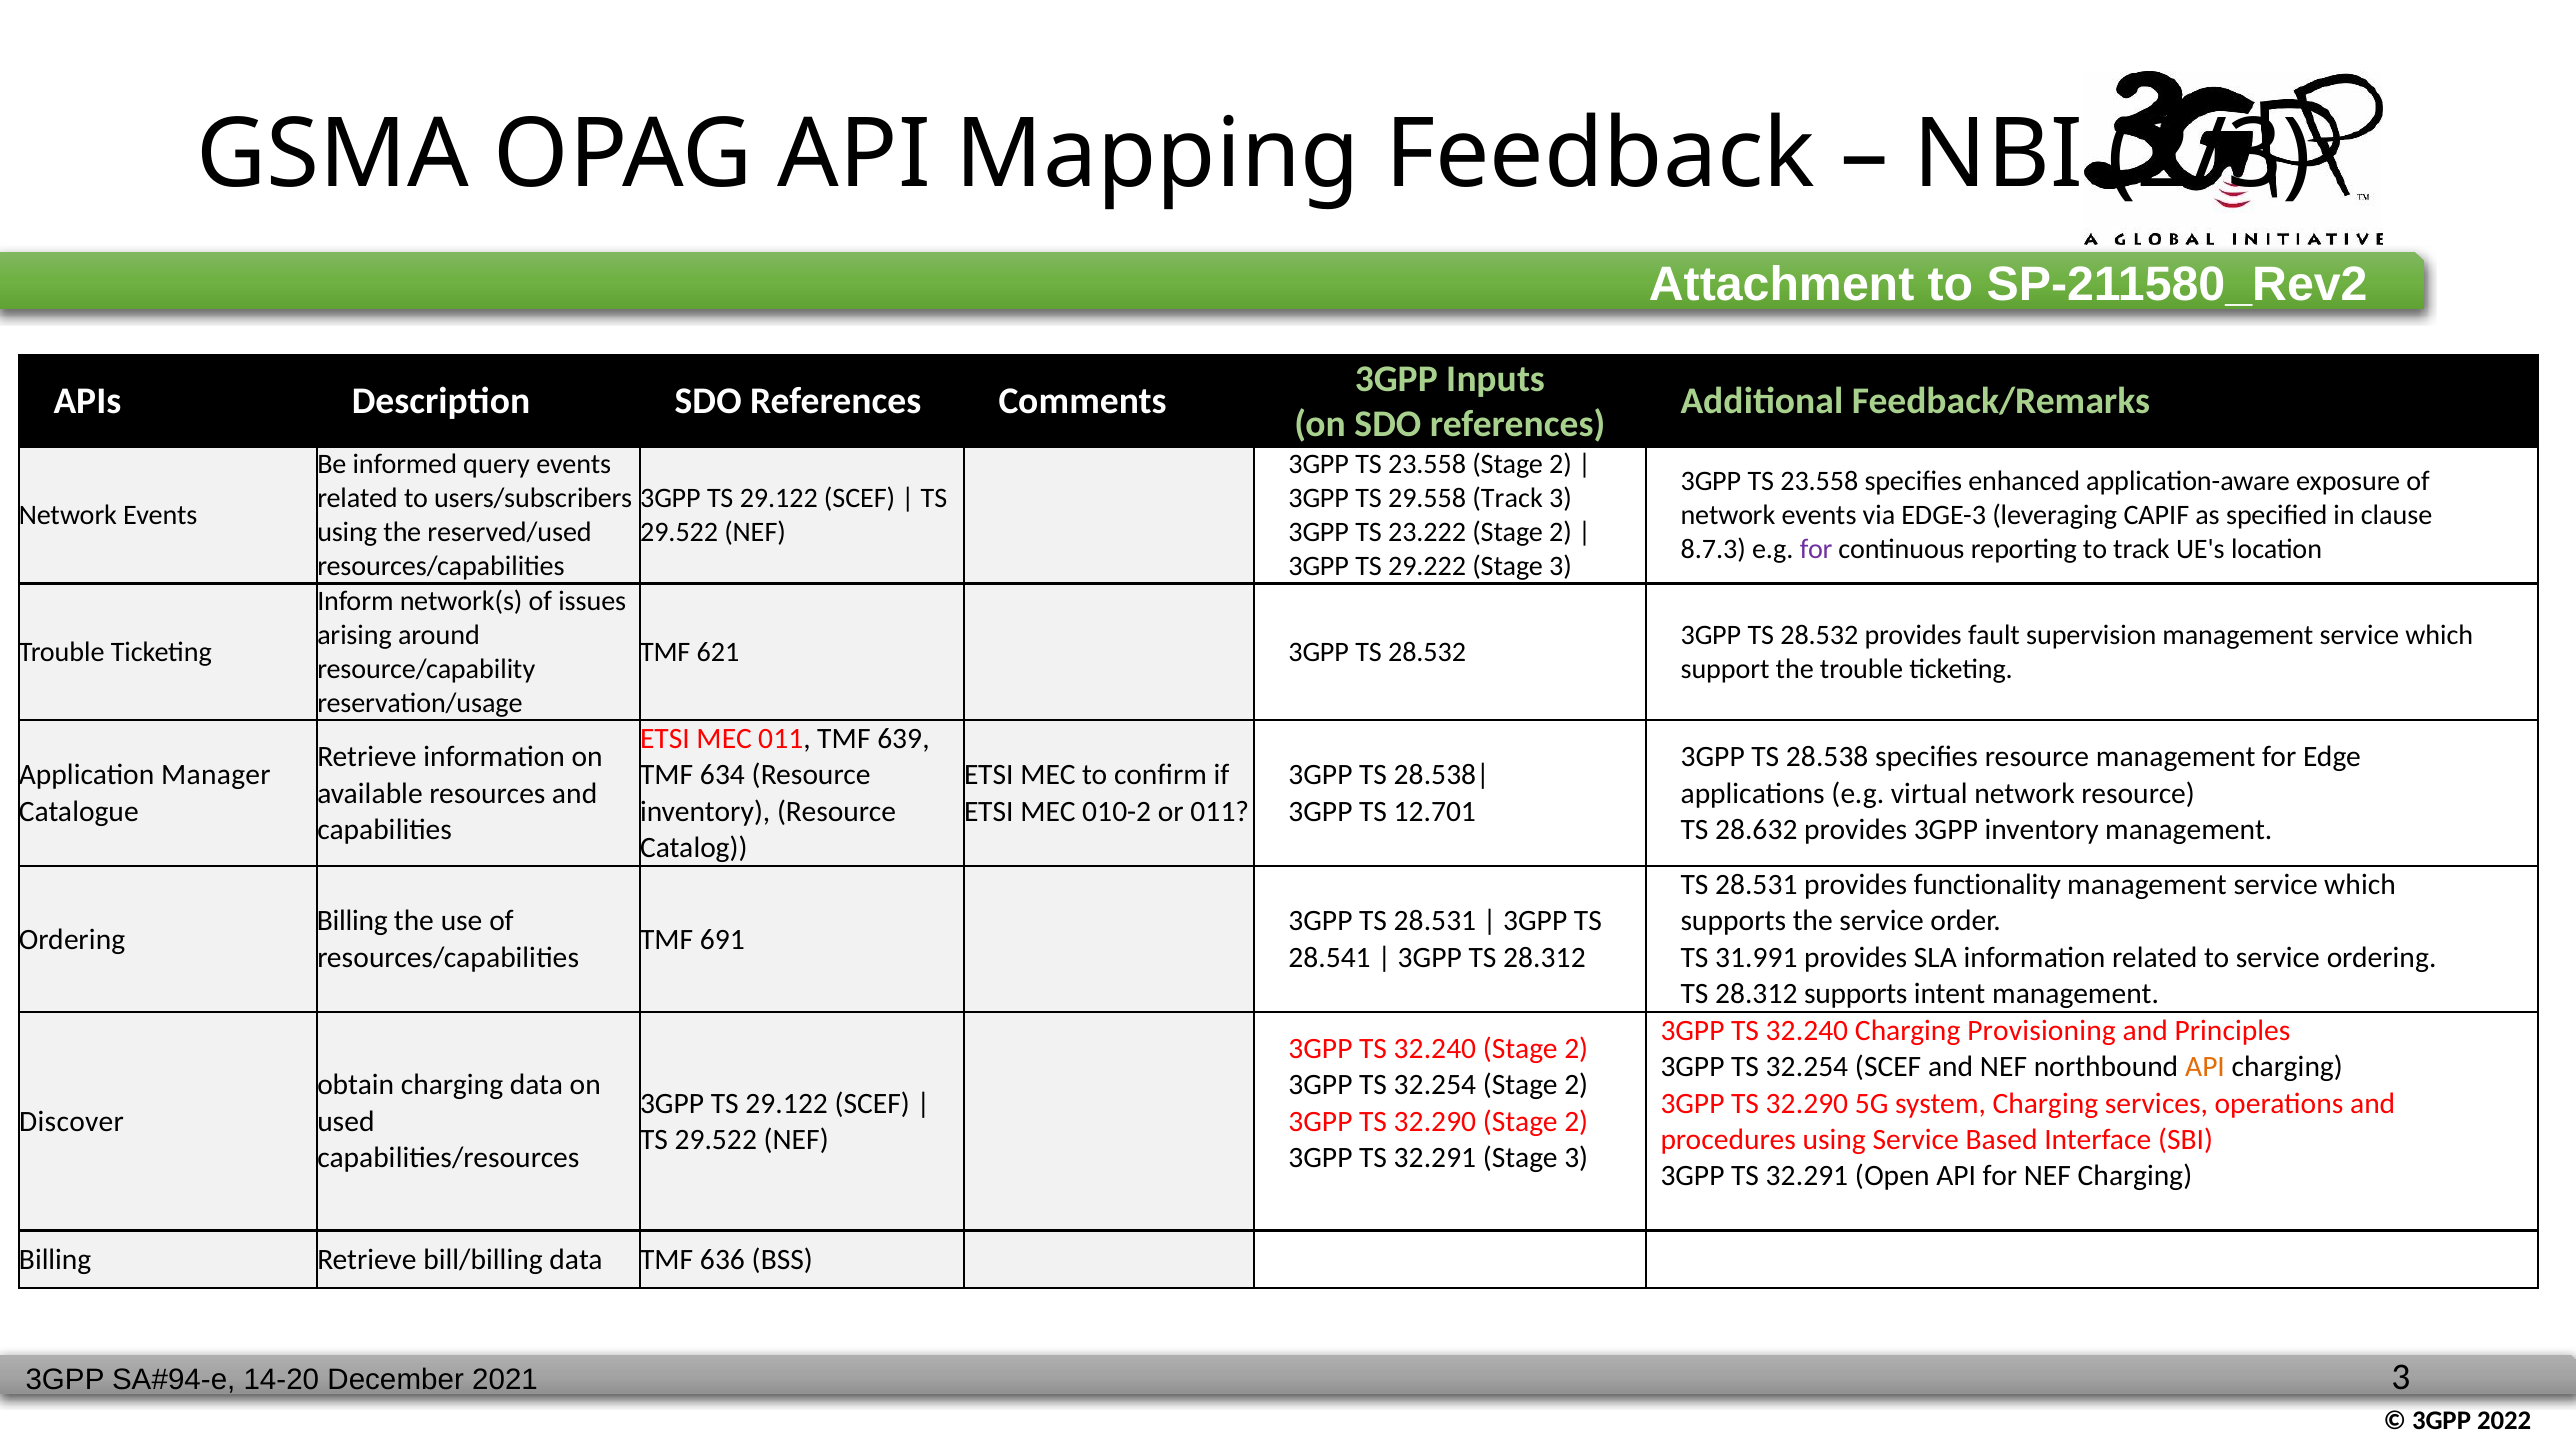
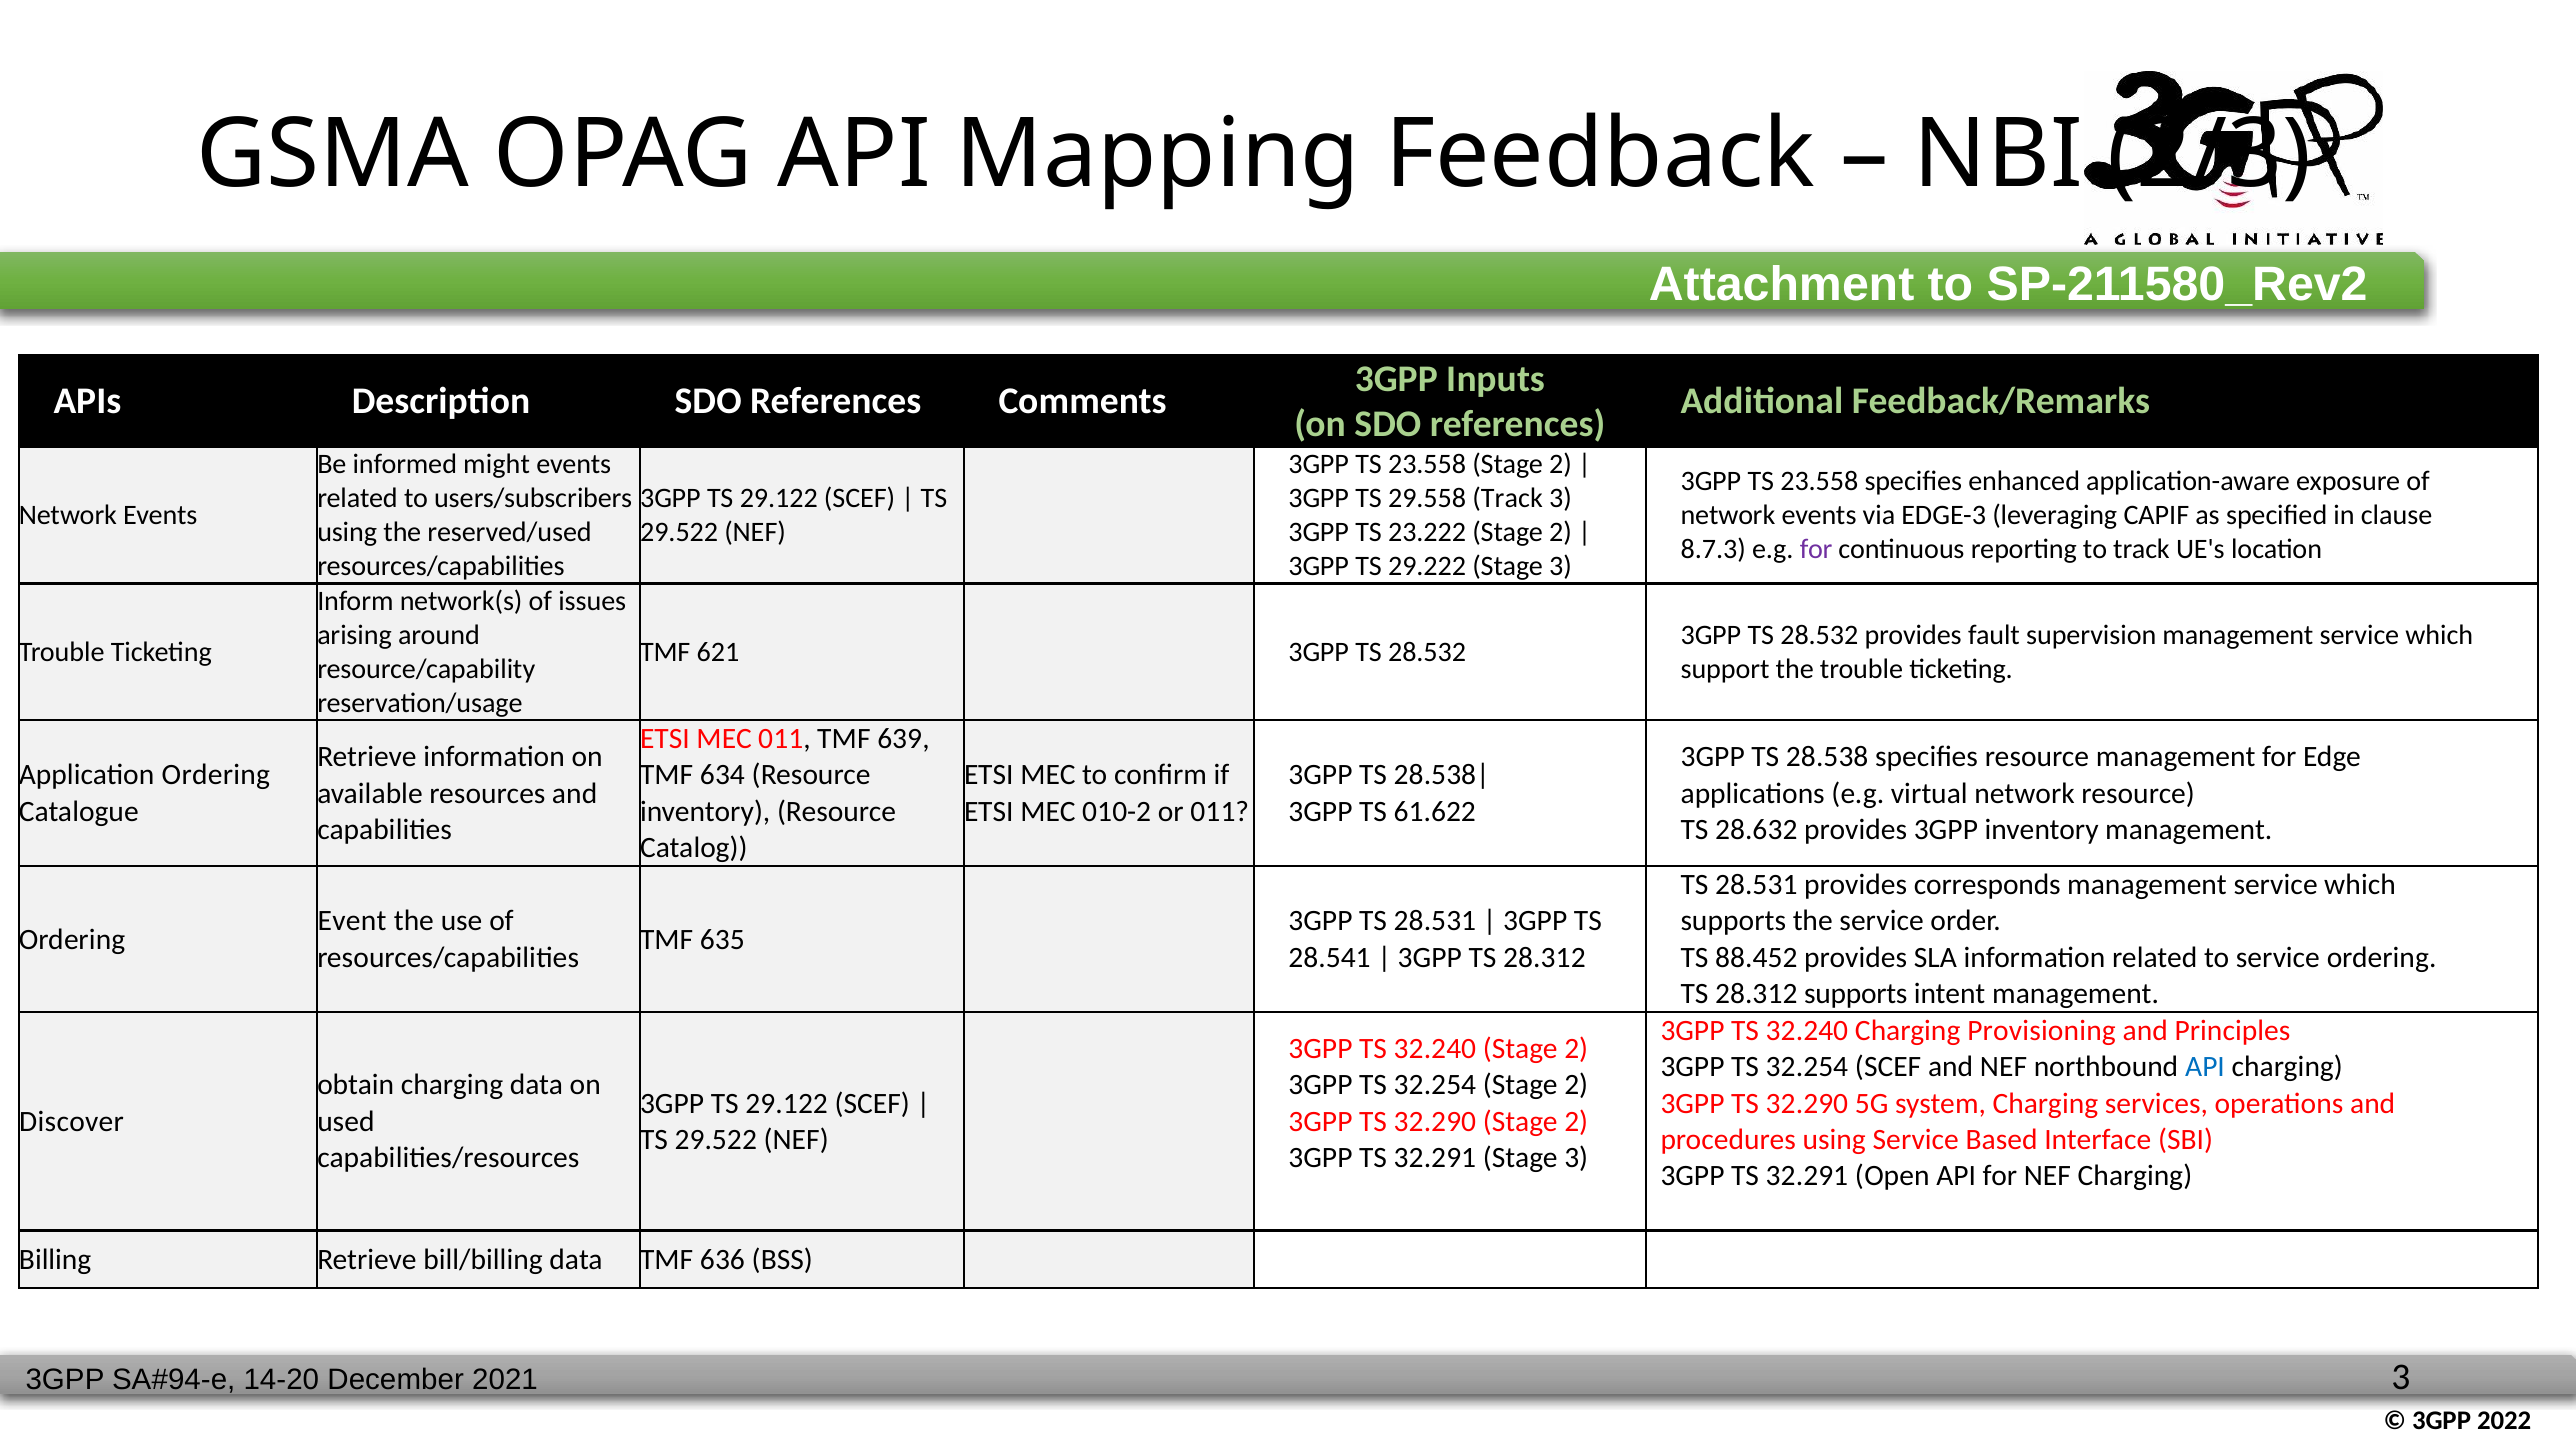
query: query -> might (497, 464)
Application Manager: Manager -> Ordering (216, 775)
12.701: 12.701 -> 61.622 (1435, 812)
functionality: functionality -> corresponds (1987, 885)
Billing: Billing -> Event (352, 921)
691: 691 -> 635 (722, 939)
31.991: 31.991 -> 88.452 (1756, 957)
API colour: orange -> blue (2205, 1067)
